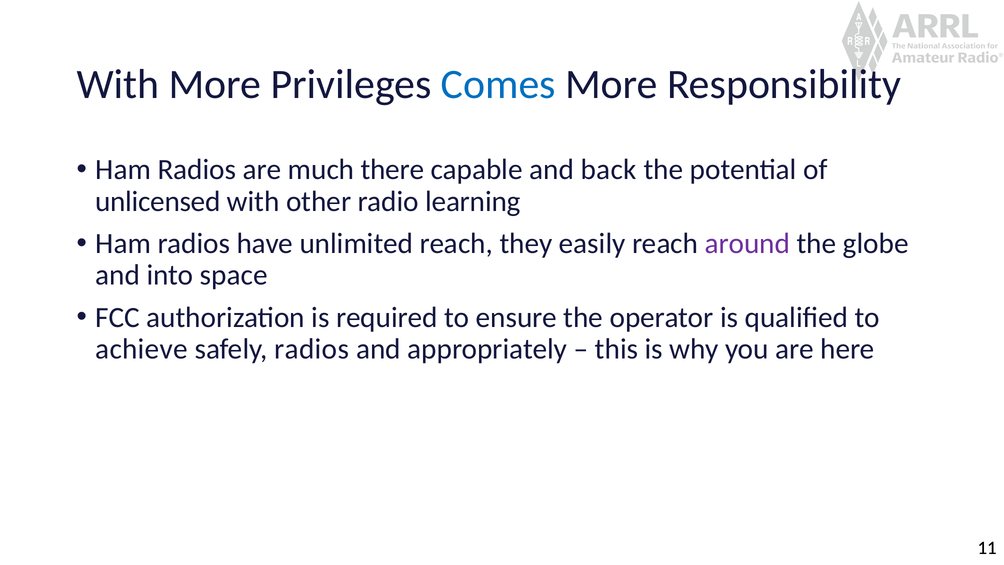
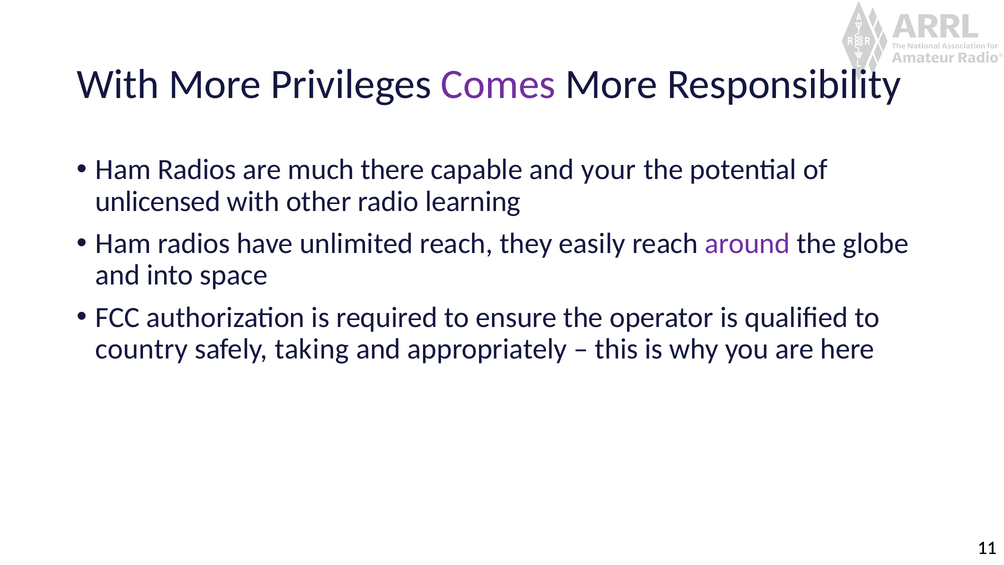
Comes colour: blue -> purple (498, 84)
back: back -> your (609, 170)
achieve: achieve -> country (142, 349)
safely radios: radios -> taking (312, 349)
